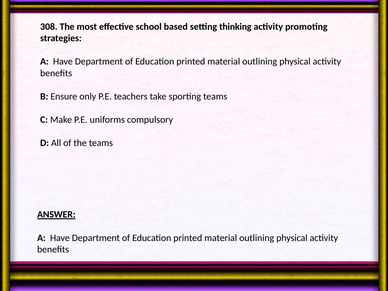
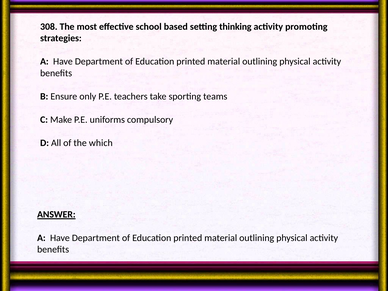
the teams: teams -> which (101, 143)
